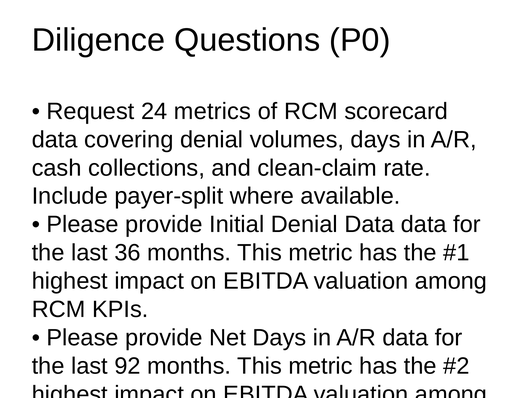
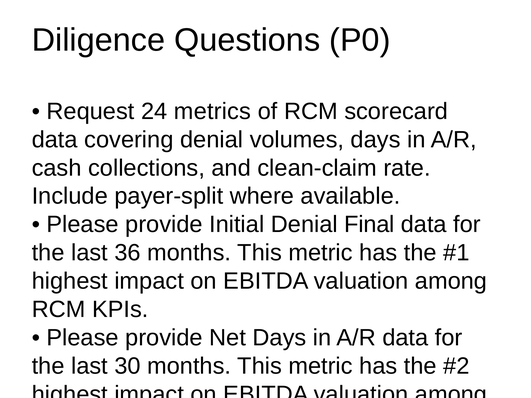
Denial Data: Data -> Final (369, 225)
92: 92 -> 30 (128, 366)
